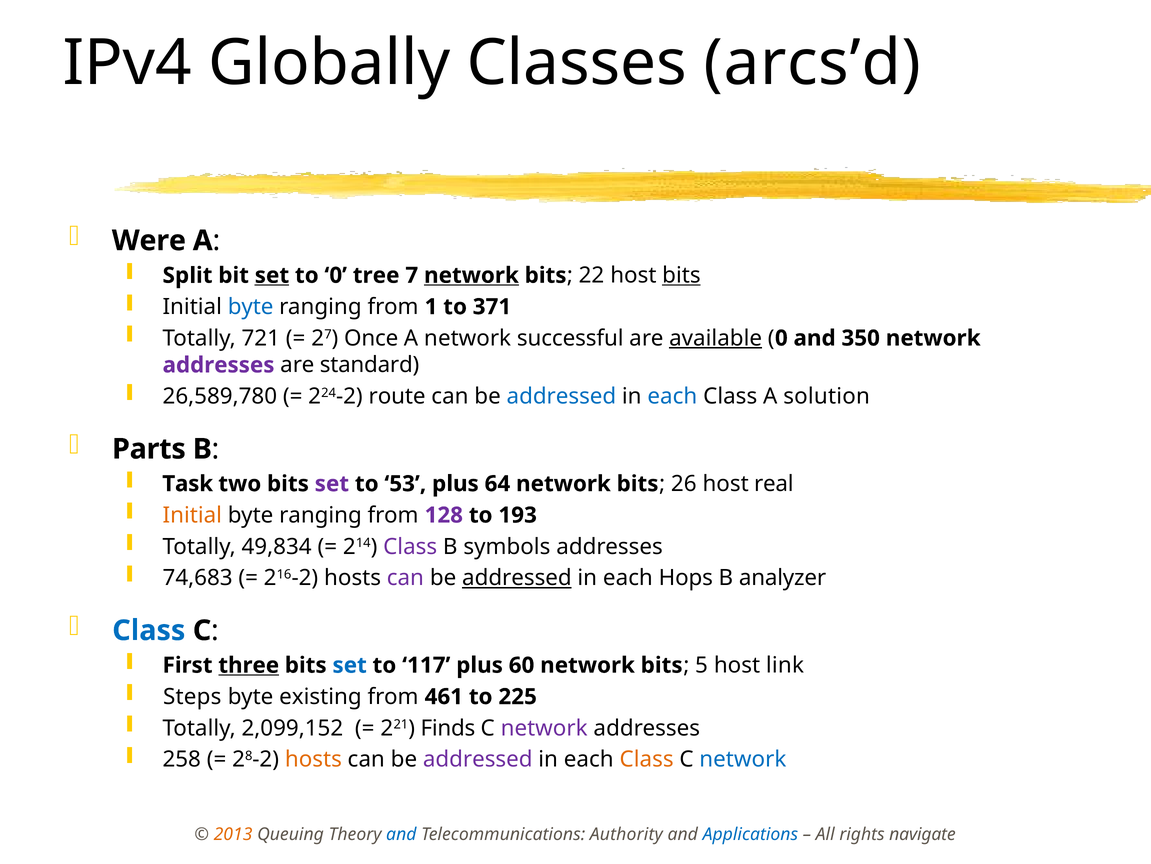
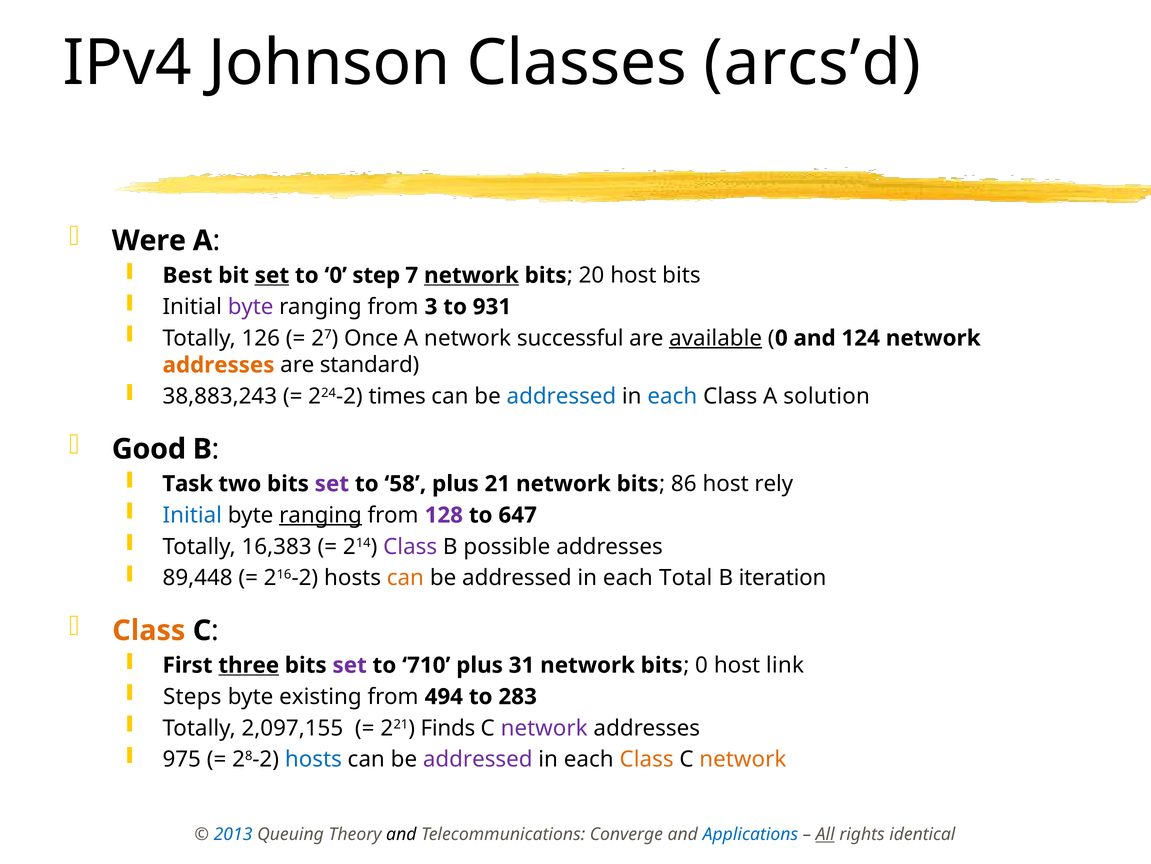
Globally: Globally -> Johnson (329, 63)
Split: Split -> Best (187, 275)
tree: tree -> step (376, 275)
22: 22 -> 20 (591, 275)
bits underline: present -> none (681, 275)
byte colour: blue -> purple (251, 307)
1: 1 -> 3 (431, 307)
371: 371 -> 931 (492, 307)
721: 721 -> 126 (261, 338)
350: 350 -> 124 (861, 338)
addresses colour: purple -> orange (219, 365)
26,589,780: 26,589,780 -> 38,883,243 (220, 396)
route: route -> times (397, 396)
Parts: Parts -> Good (149, 449)
53: 53 -> 58 (405, 483)
64: 64 -> 21 (497, 483)
26: 26 -> 86 (684, 483)
real: real -> rely (774, 483)
Initial colour: orange -> blue (192, 515)
ranging underline: none -> present (320, 515)
193: 193 -> 647 (518, 515)
49,834: 49,834 -> 16,383 (277, 546)
symbols: symbols -> possible (507, 546)
74,683: 74,683 -> 89,448 (198, 577)
can colour: purple -> orange (405, 577)
addressed underline: present -> none (517, 577)
Hops: Hops -> Total (686, 577)
analyzer: analyzer -> iteration (783, 577)
Class colour: blue -> orange (149, 630)
set colour: blue -> purple (350, 665)
117: 117 -> 710 (426, 665)
60: 60 -> 31 (522, 665)
bits 5: 5 -> 0 (702, 665)
461: 461 -> 494 (444, 696)
225: 225 -> 283 (518, 696)
2,099,152: 2,099,152 -> 2,097,155 (292, 727)
258: 258 -> 975 (182, 759)
hosts colour: orange -> blue (313, 759)
network colour: blue -> orange (743, 759)
2013 colour: orange -> blue (233, 834)
and colour: blue -> black (401, 834)
Authority: Authority -> Converge (626, 834)
All underline: none -> present (825, 834)
navigate: navigate -> identical (922, 834)
